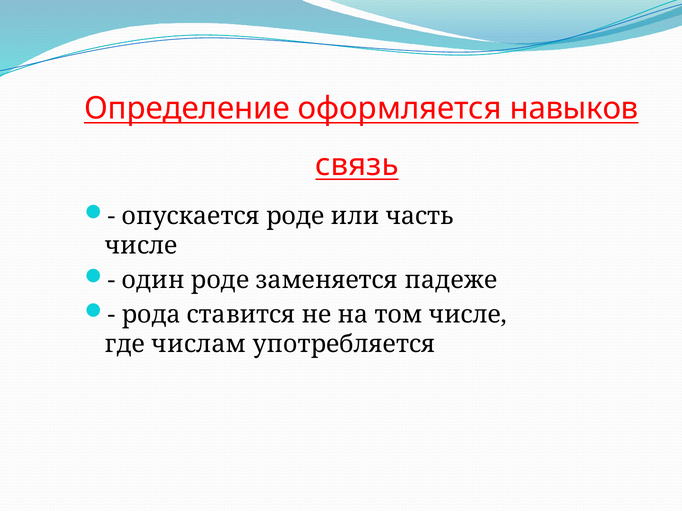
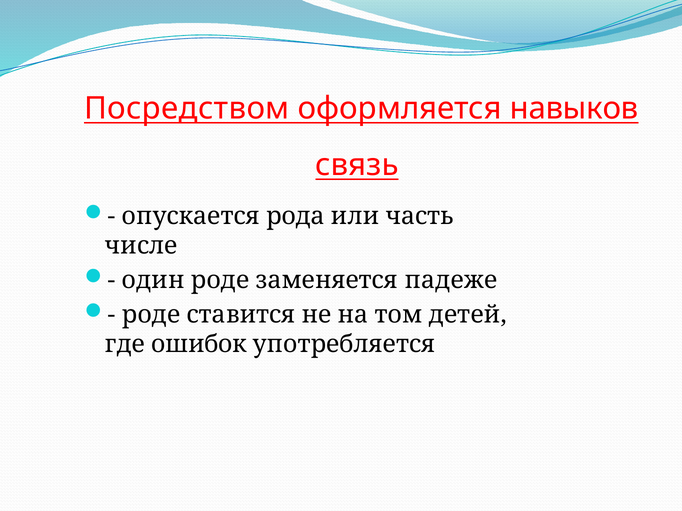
Определение: Определение -> Посредством (187, 109)
опускается роде: роде -> рода (295, 217)
рода: рода -> роде (151, 315)
том числе: числе -> детей (468, 315)
числам: числам -> ошибок (199, 345)
